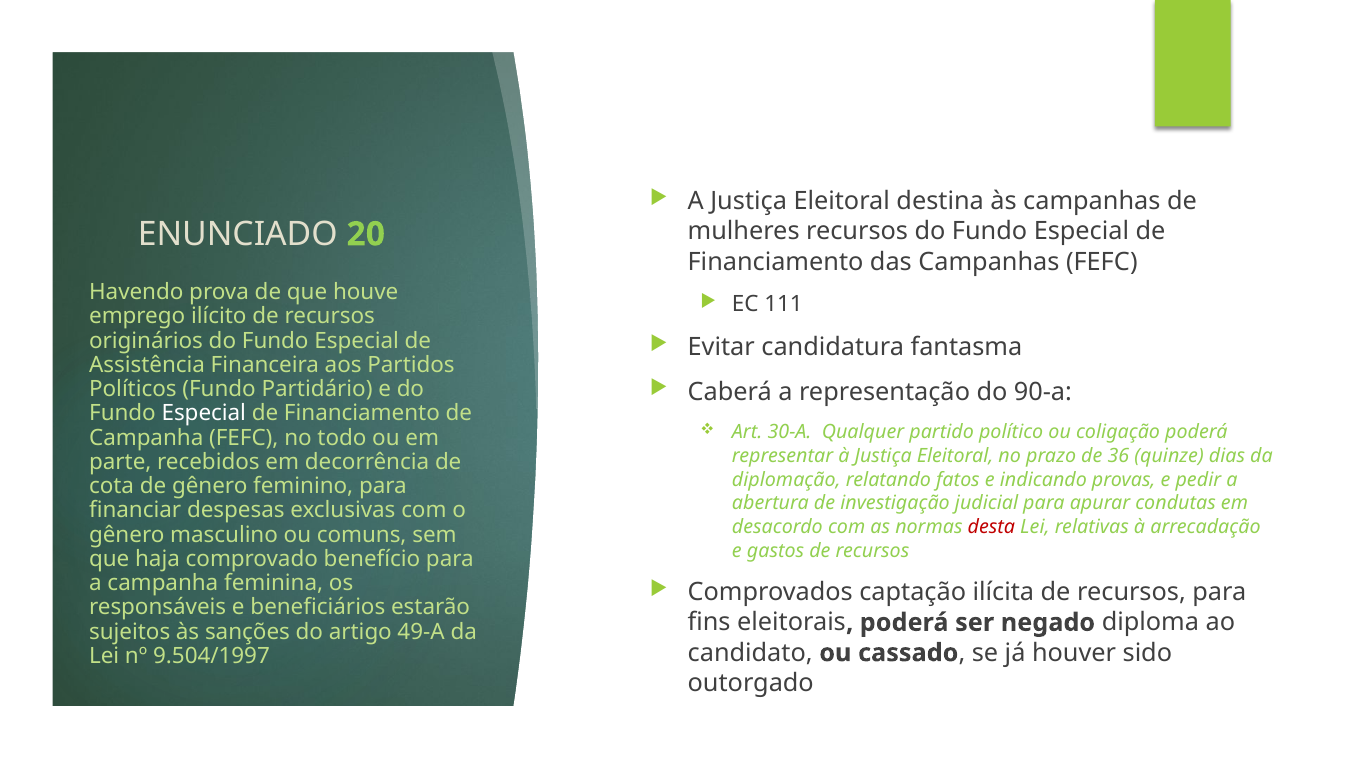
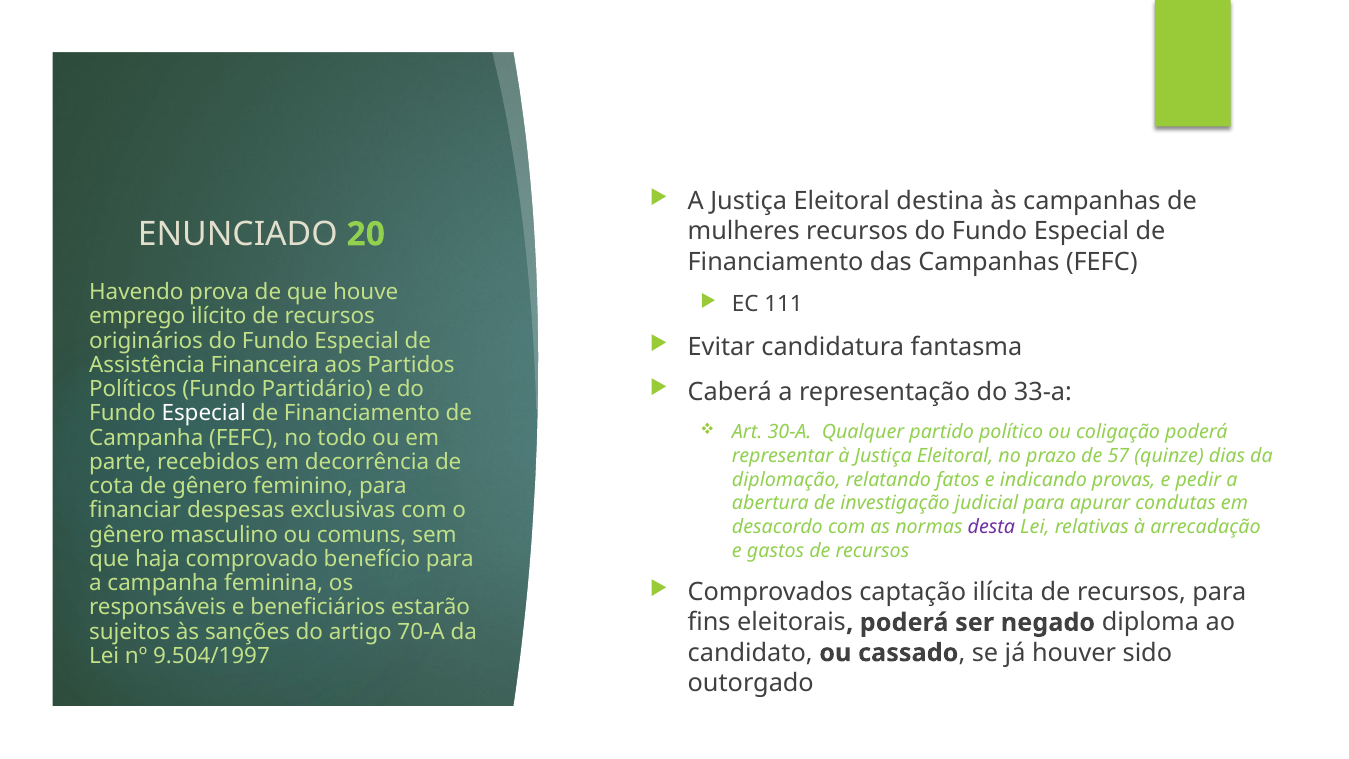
90-a: 90-a -> 33-a (1043, 392)
36: 36 -> 57 (1118, 456)
desta colour: red -> purple (991, 527)
49-A: 49-A -> 70-A (421, 632)
